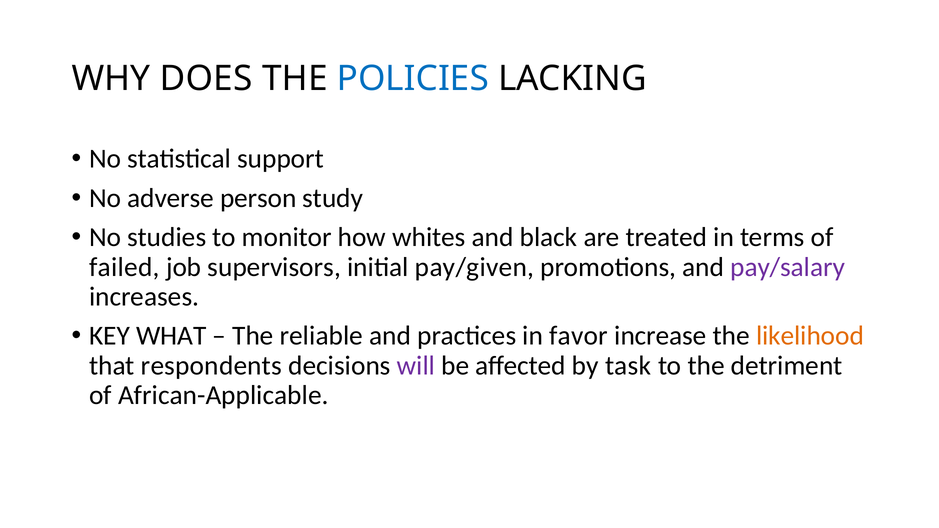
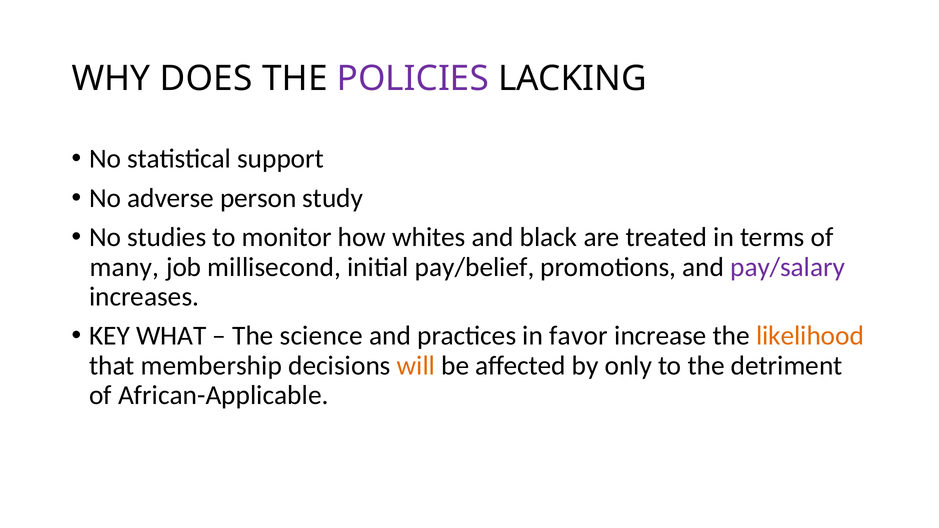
POLICIES colour: blue -> purple (413, 79)
failed: failed -> many (124, 267)
supervisors: supervisors -> millisecond (274, 267)
pay/given: pay/given -> pay/belief (475, 267)
reliable: reliable -> science (321, 336)
respondents: respondents -> membership (211, 366)
will colour: purple -> orange (416, 366)
task: task -> only (628, 366)
